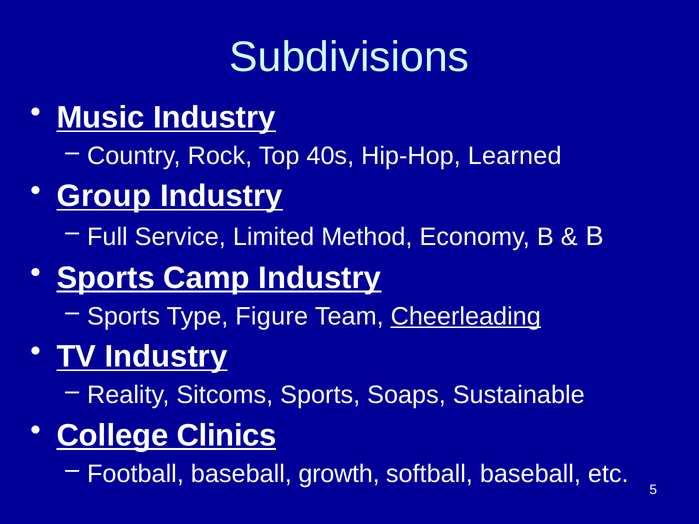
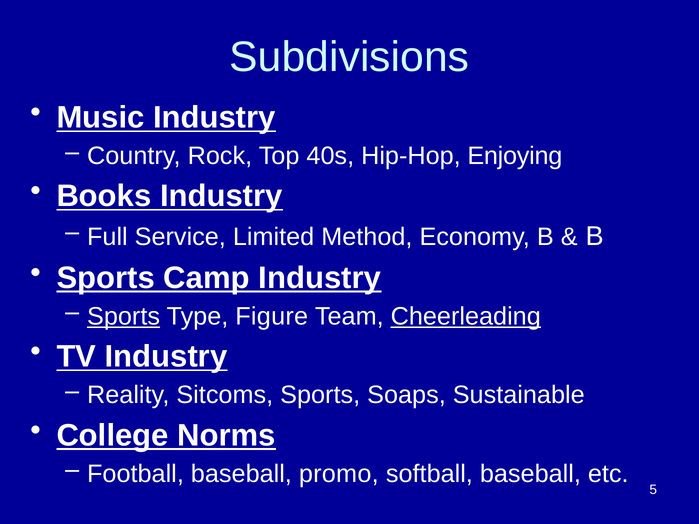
Learned: Learned -> Enjoying (515, 156)
Group: Group -> Books (104, 196)
Sports underline: none -> present (124, 316)
Clinics: Clinics -> Norms (226, 436)
growth: growth -> promo (339, 474)
